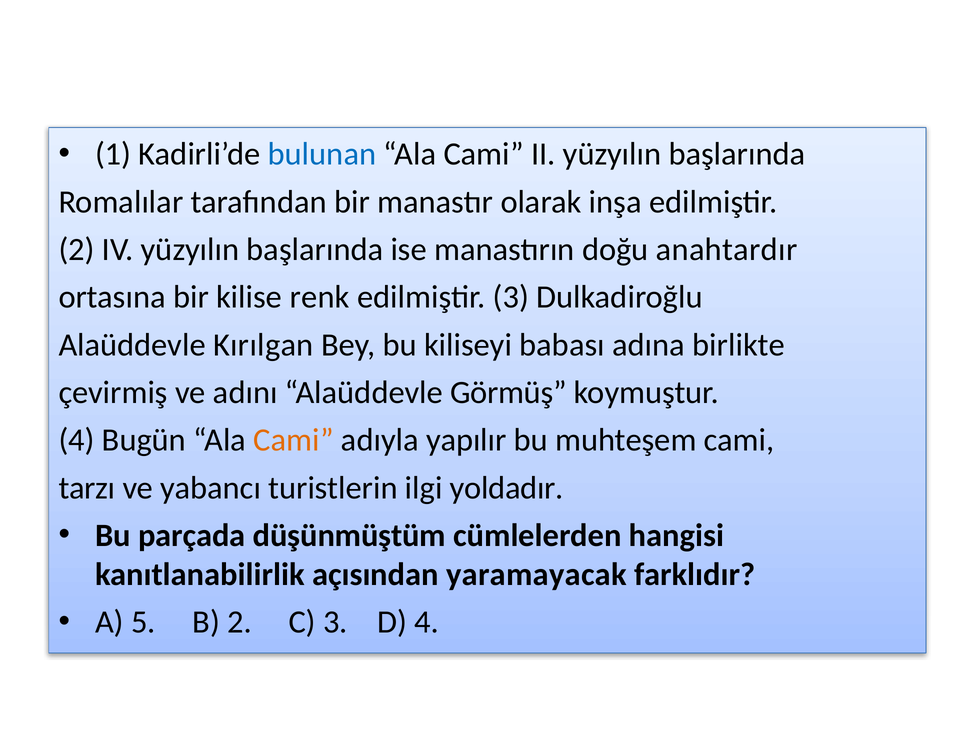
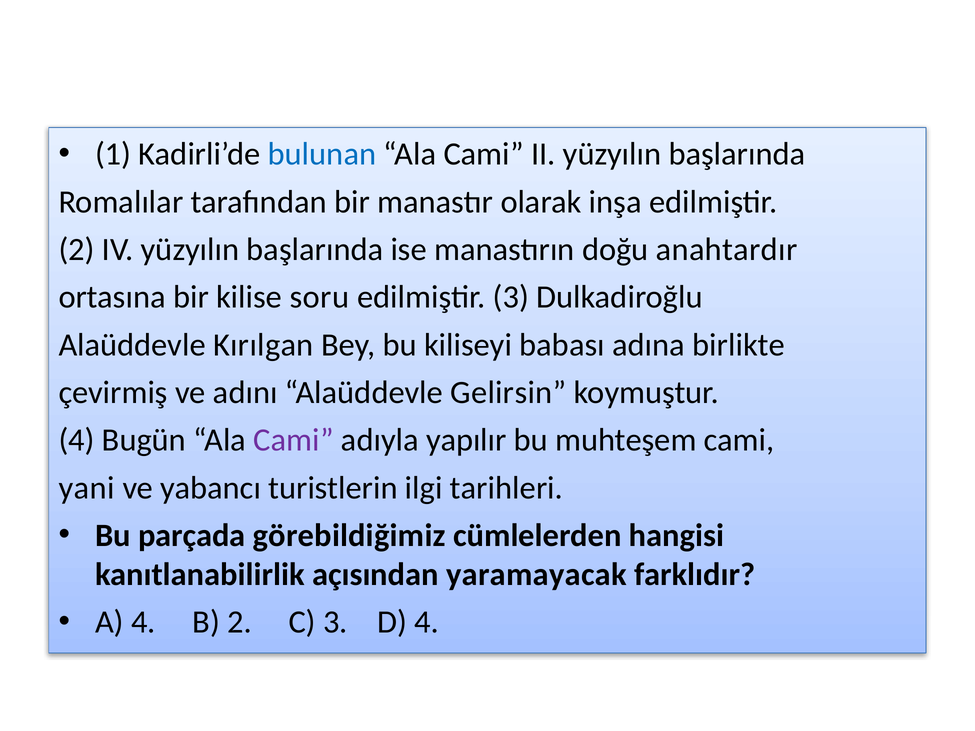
renk: renk -> soru (320, 297)
Görmüş: Görmüş -> Gelirsin (508, 393)
Cami colour: orange -> purple (293, 440)
tarzı: tarzı -> yani (87, 488)
yoldadır: yoldadır -> tarihleri (506, 488)
düşünmüştüm: düşünmüştüm -> görebildiğimiz (349, 536)
A 5: 5 -> 4 (143, 622)
